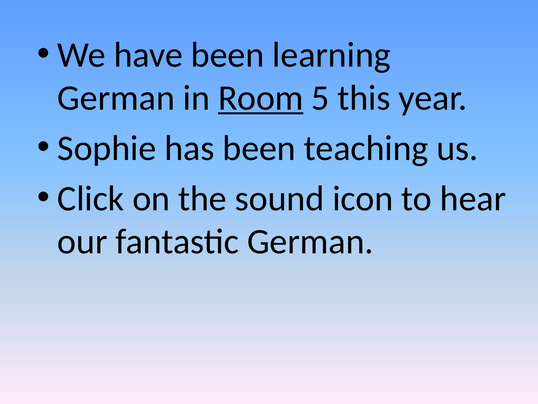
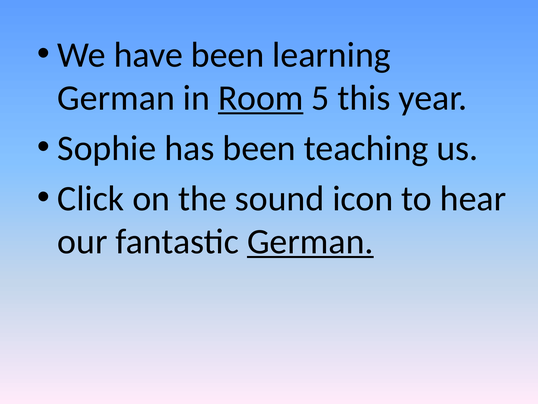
German underline: none -> present (310, 241)
